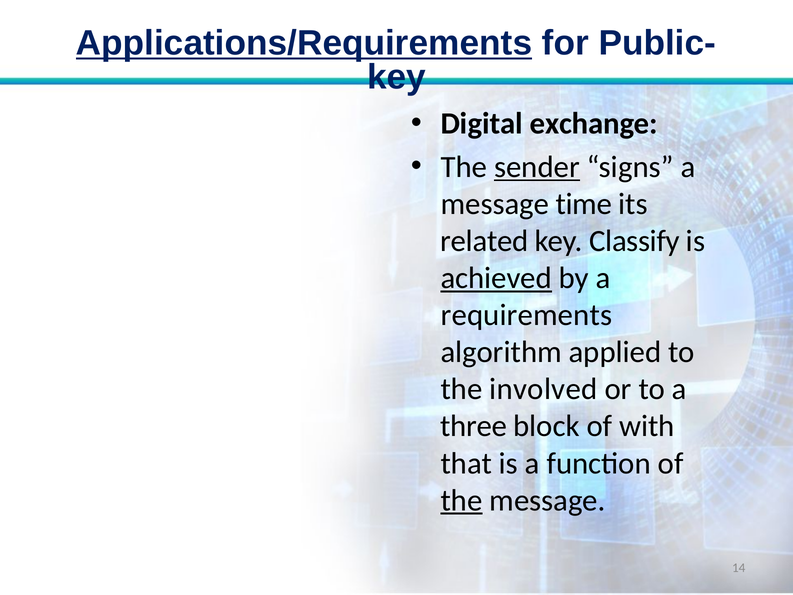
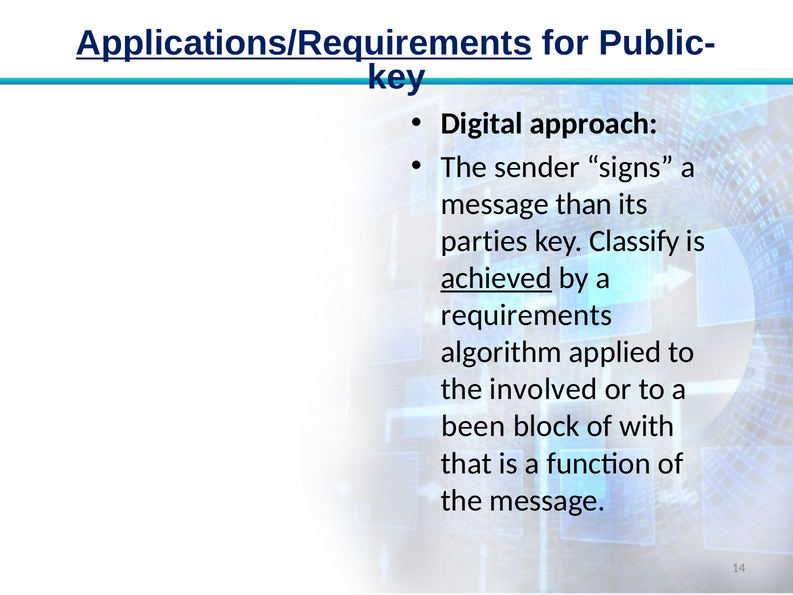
exchange: exchange -> approach (594, 124)
sender underline: present -> none (537, 167)
time: time -> than (584, 204)
related: related -> parties (484, 241)
three: three -> been (473, 426)
the underline: present -> none (462, 500)
